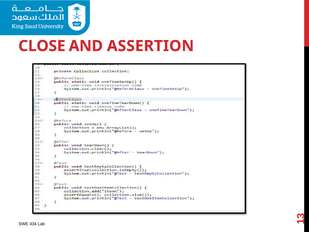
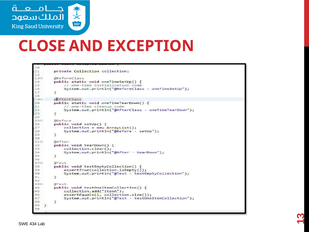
ASSERTION: ASSERTION -> EXCEPTION (151, 46)
